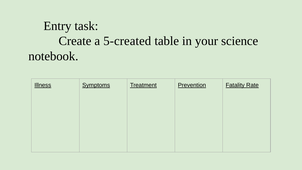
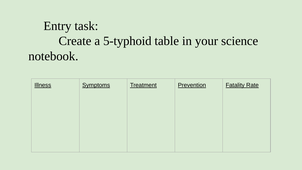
5-created: 5-created -> 5-typhoid (127, 41)
